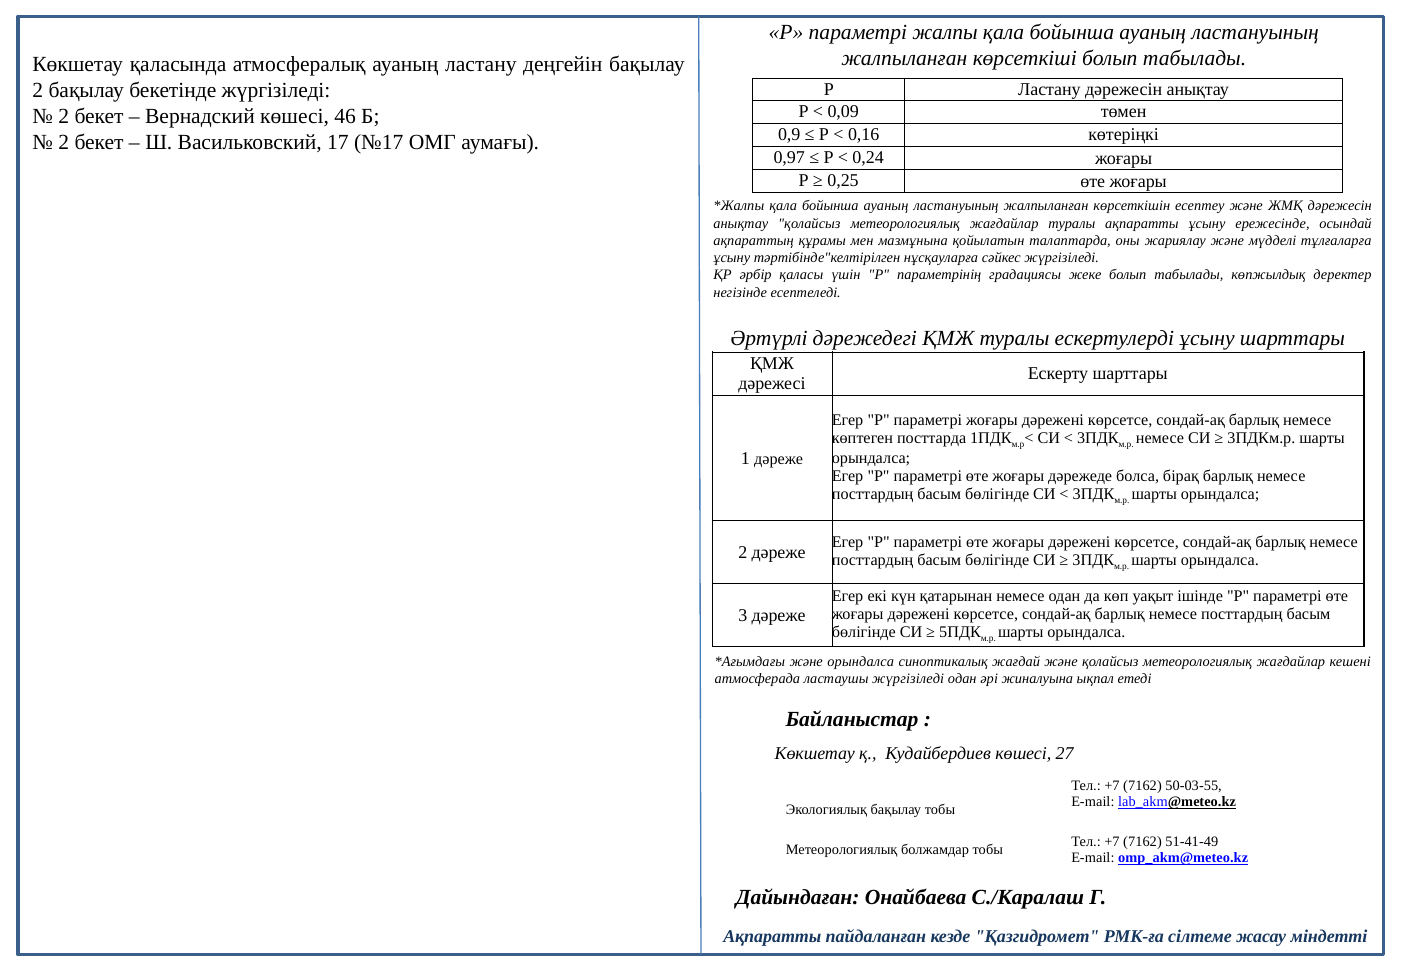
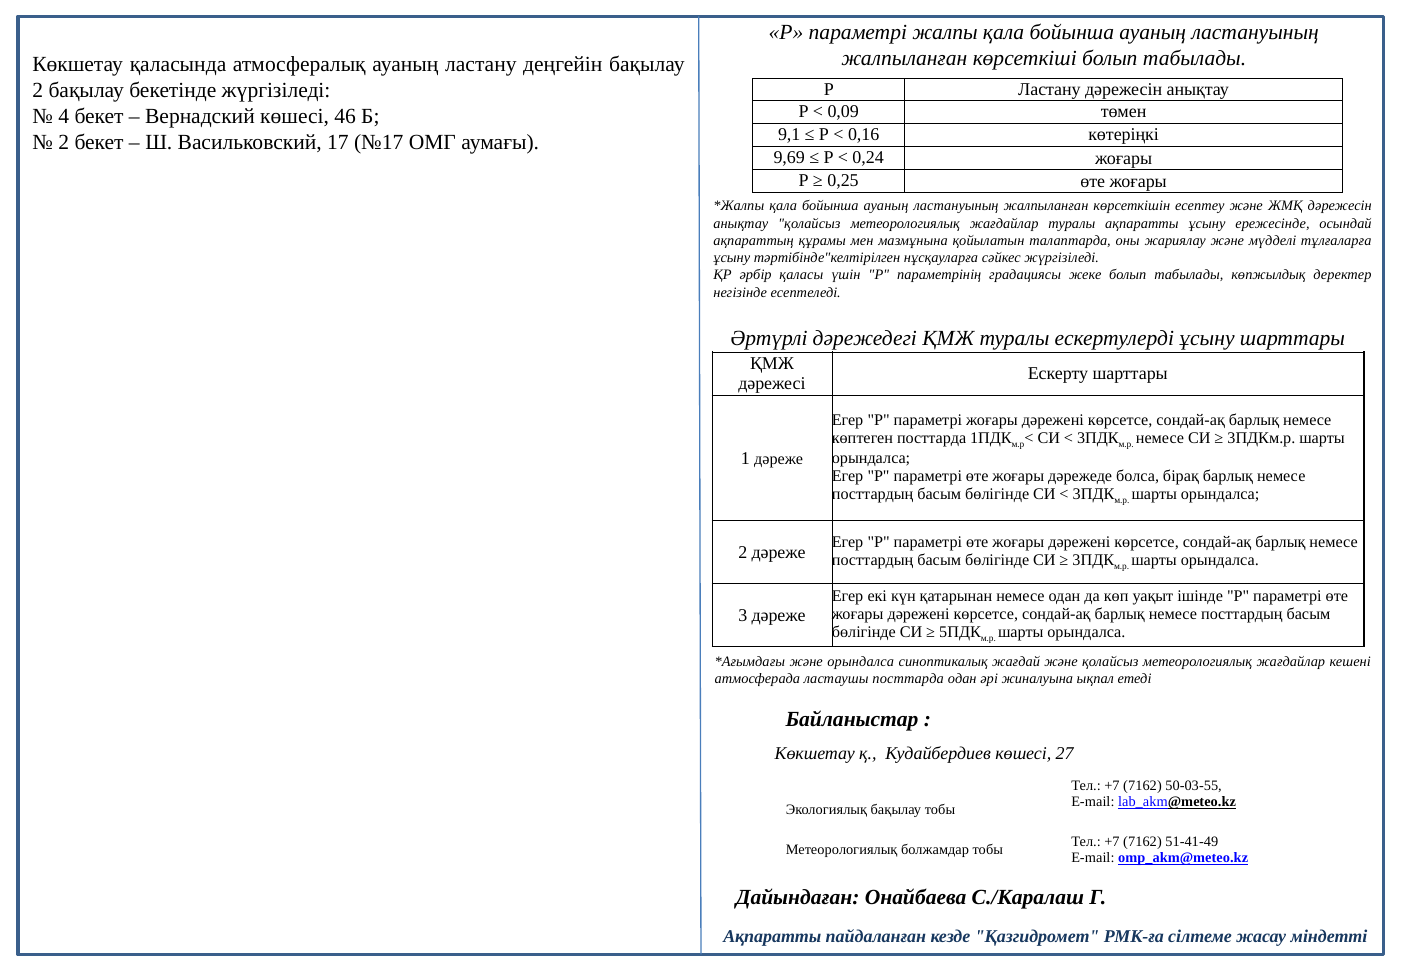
2: 2 -> 4 (64, 117)
0,9: 0,9 -> 9,1 (789, 135)
0,97: 0,97 -> 9,69 (789, 158)
ластаушы жүргізіледі: жүргізіледі -> посттарда (908, 679)
